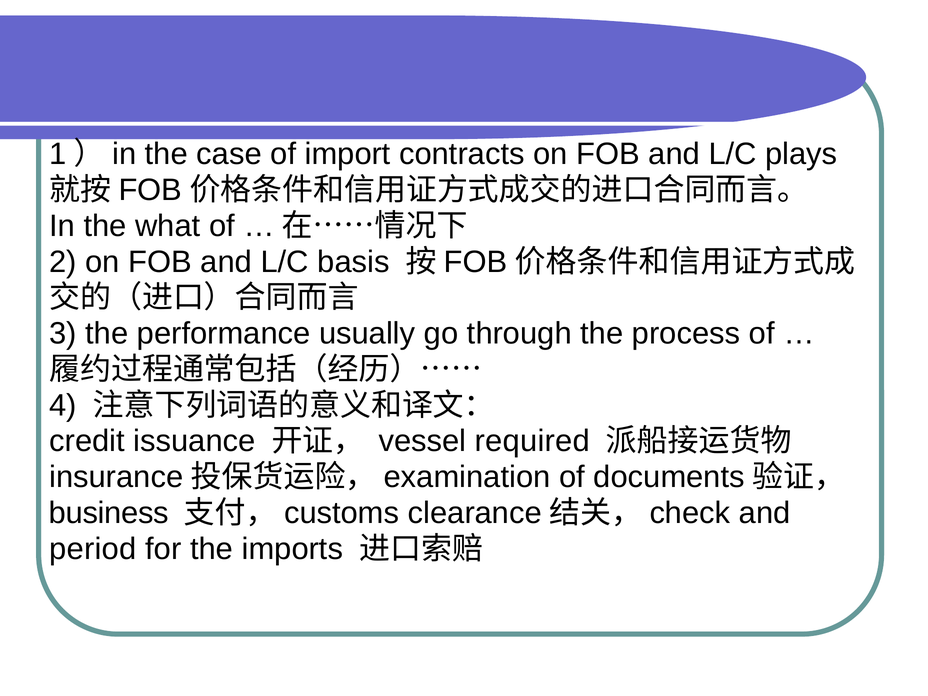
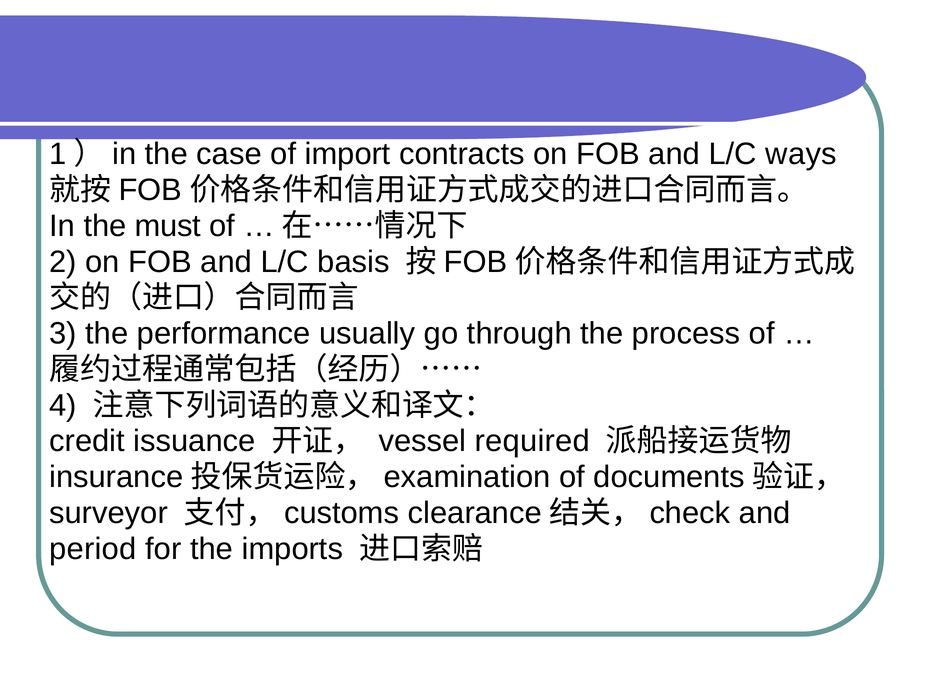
plays: plays -> ways (801, 154)
what: what -> must (168, 226)
business: business -> surveyor (109, 513)
